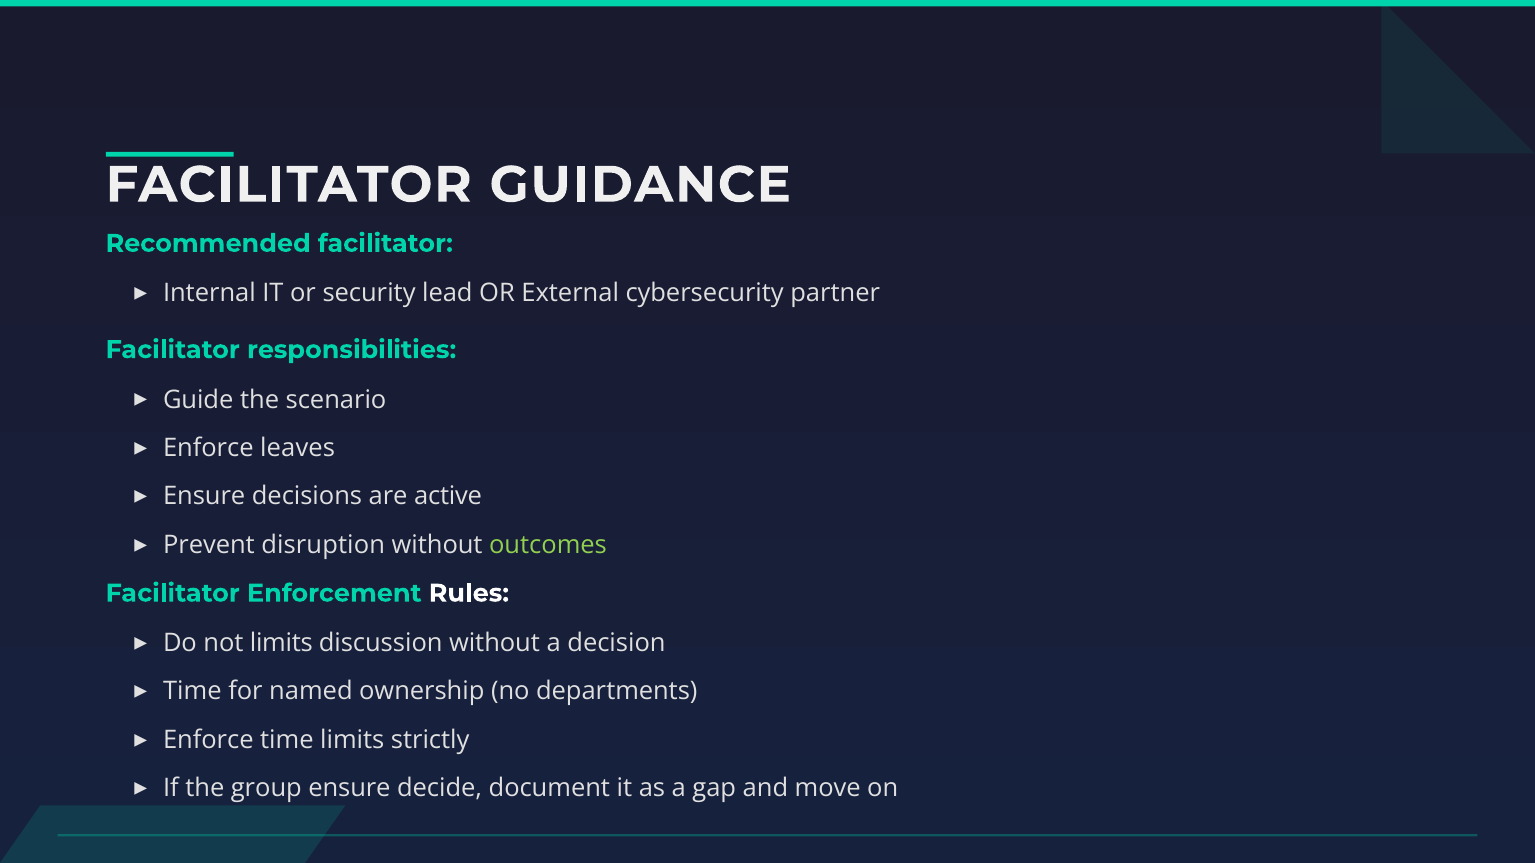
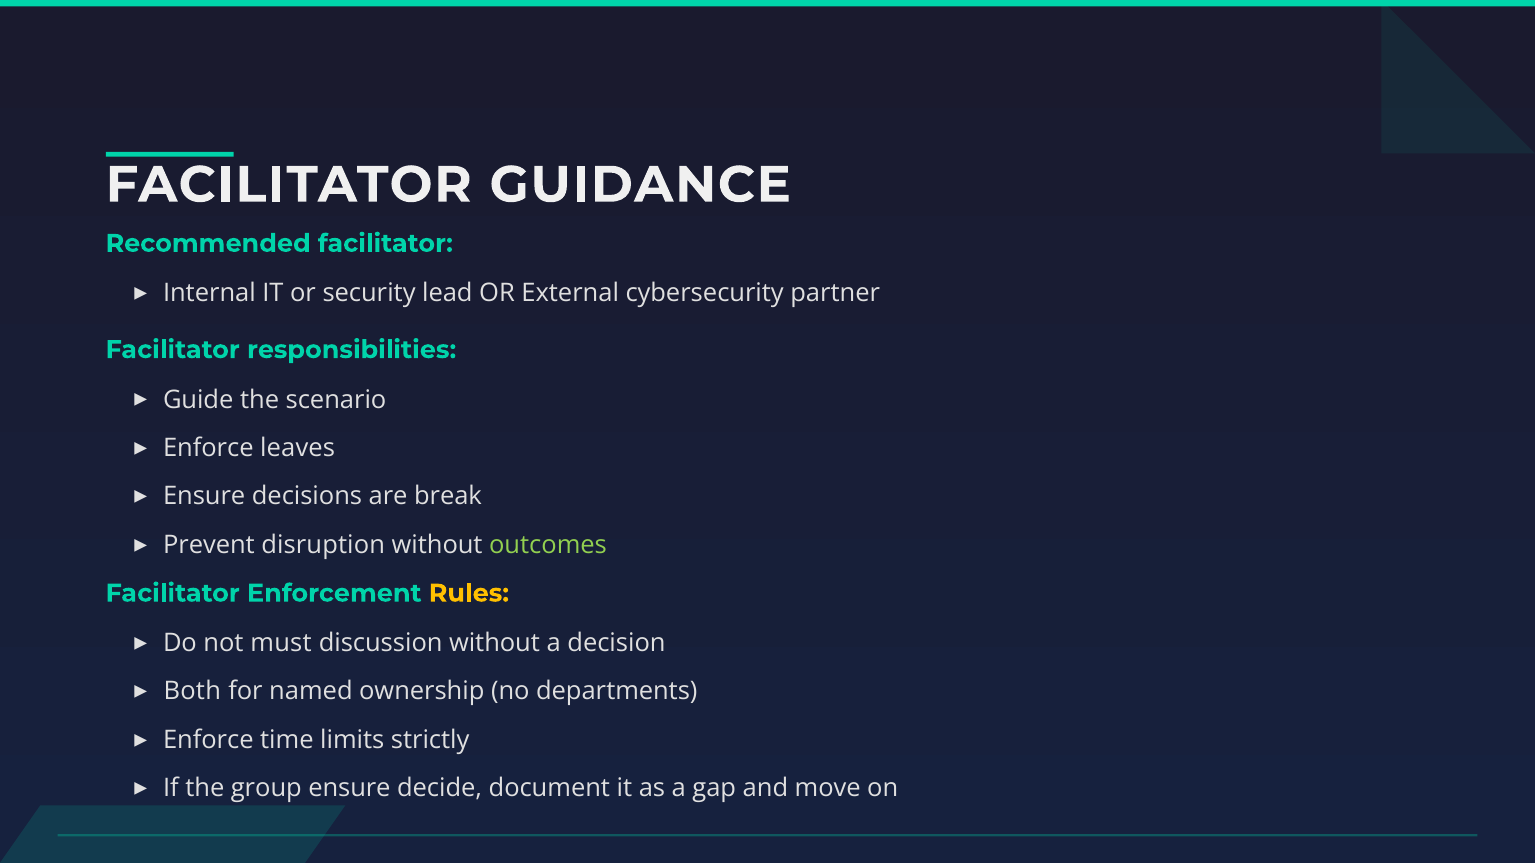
active: active -> break (448, 497)
Rules colour: white -> yellow (469, 593)
not limits: limits -> must (281, 643)
Time: Time -> Both (192, 692)
